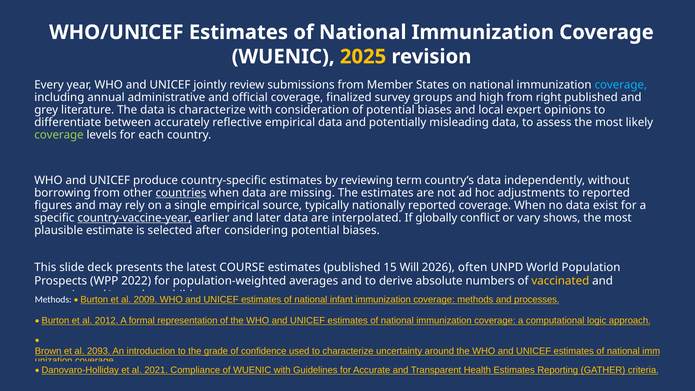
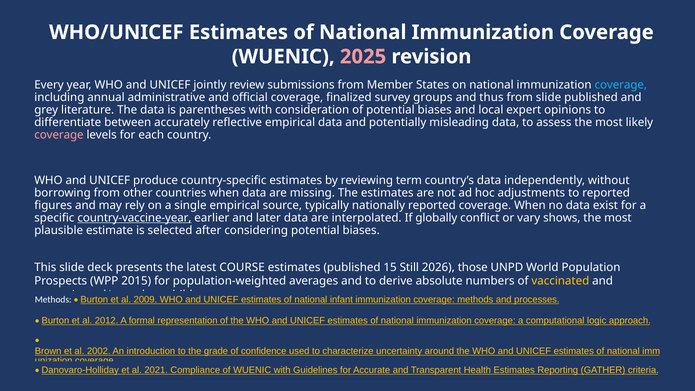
2025 colour: yellow -> pink (363, 57)
high: high -> thus (491, 97)
from right: right -> slide (549, 97)
is characterize: characterize -> parentheses (212, 110)
coverage colour: light green -> pink (59, 135)
countries underline: present -> none (181, 193)
Will: Will -> Still (409, 267)
often: often -> those (473, 267)
2022: 2022 -> 2015 (136, 281)
2093: 2093 -> 2002 (99, 351)
